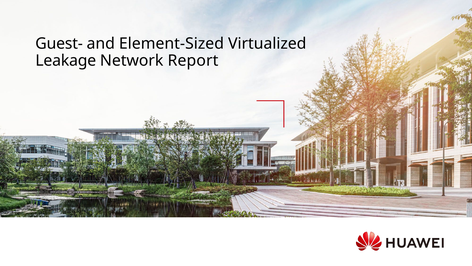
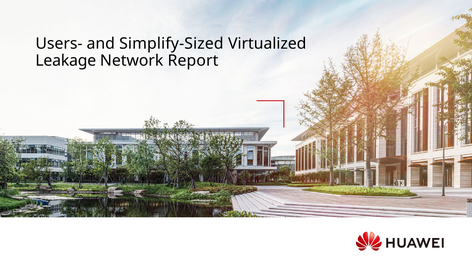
Guest-: Guest- -> Users- (59, 44)
Element-Sized: Element-Sized -> Simplify-Sized (171, 44)
